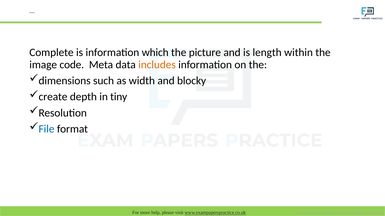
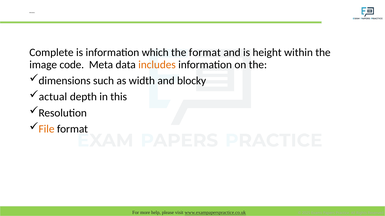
the picture: picture -> format (205, 53)
length: length -> height (267, 53)
create: create -> actual (53, 97)
tiny: tiny -> this (119, 97)
File colour: blue -> orange (47, 129)
